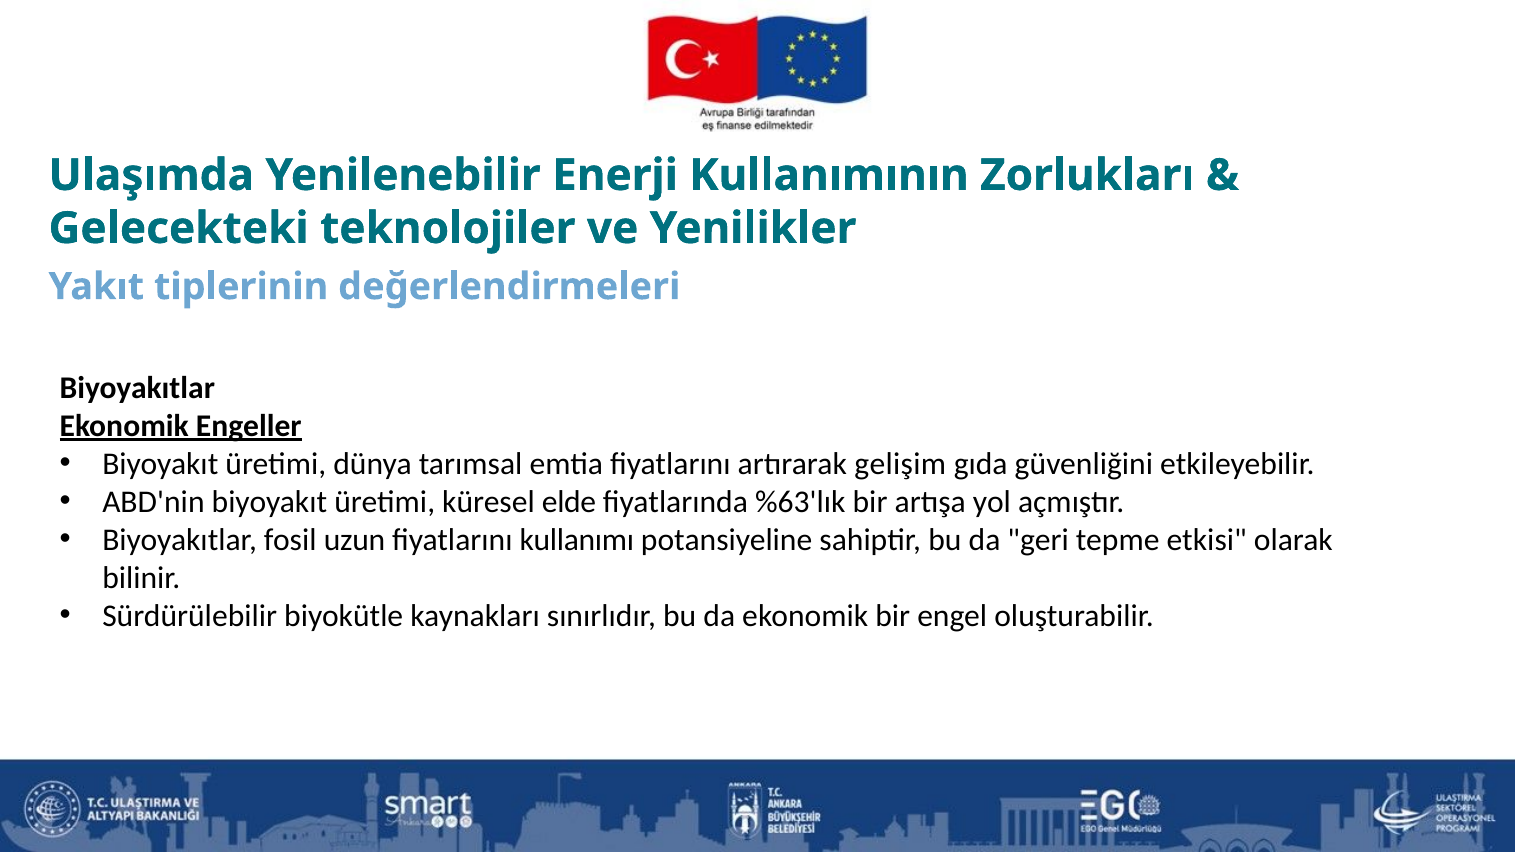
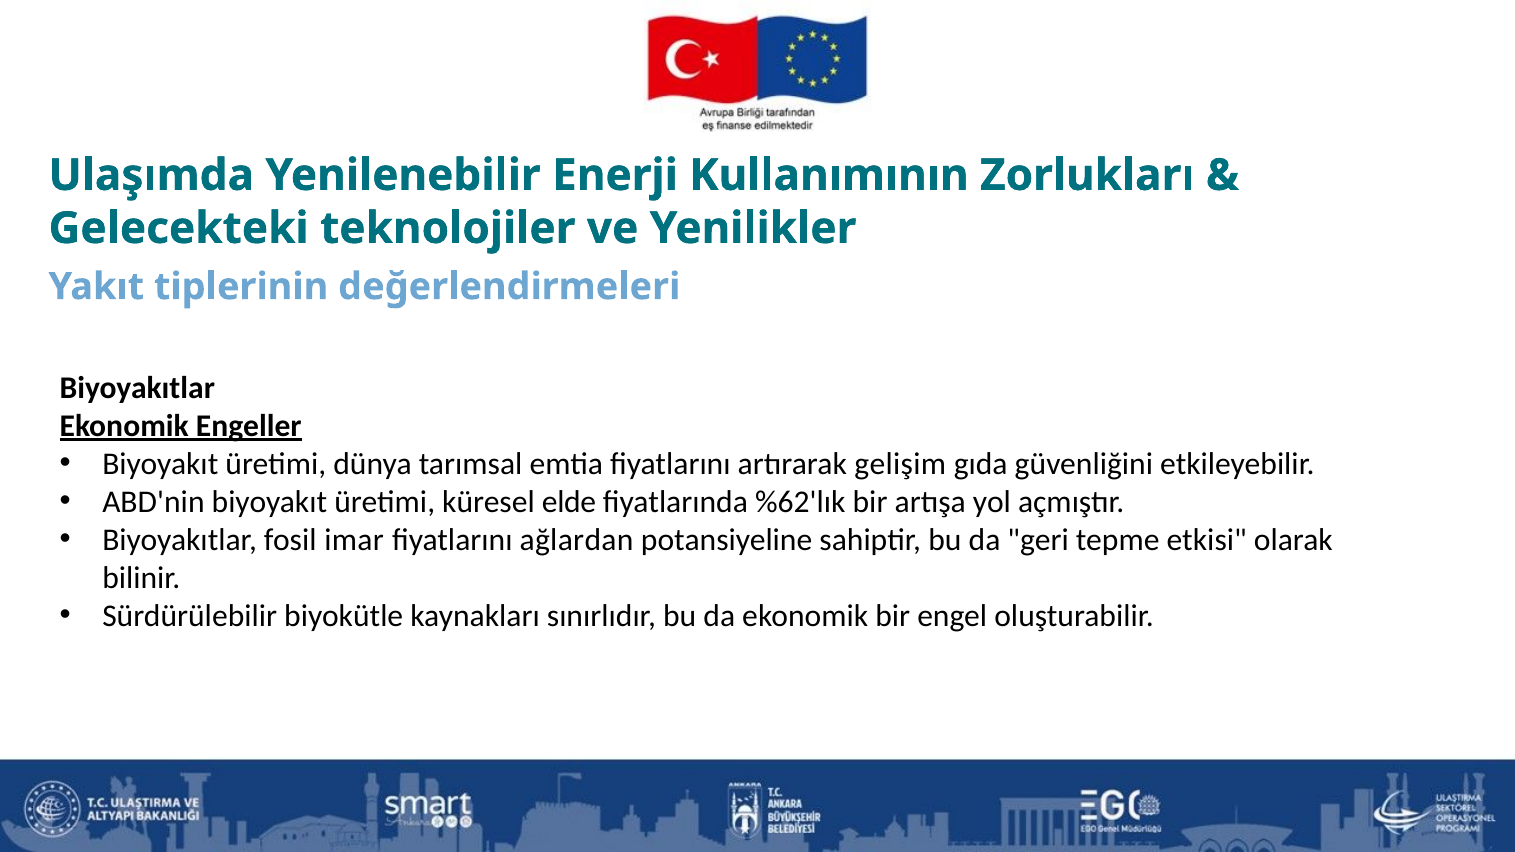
%63'lık: %63'lık -> %62'lık (800, 502)
uzun: uzun -> imar (354, 540)
kullanımı: kullanımı -> ağlardan (577, 540)
